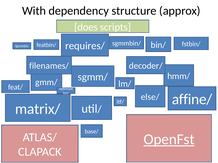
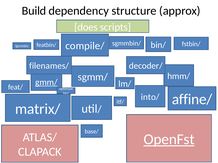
With: With -> Build (34, 11)
requires/: requires/ -> compile/ (85, 46)
gmm/ underline: none -> present (46, 82)
else/: else/ -> into/ (150, 97)
